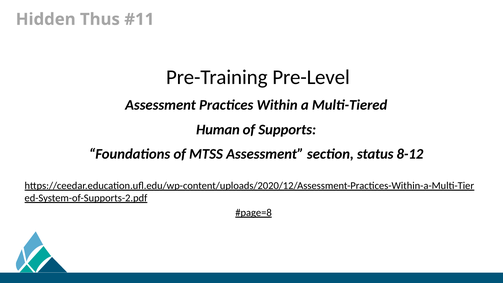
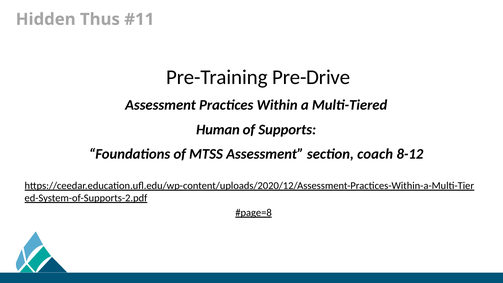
Pre-Level: Pre-Level -> Pre-Drive (311, 77)
status: status -> coach (375, 154)
